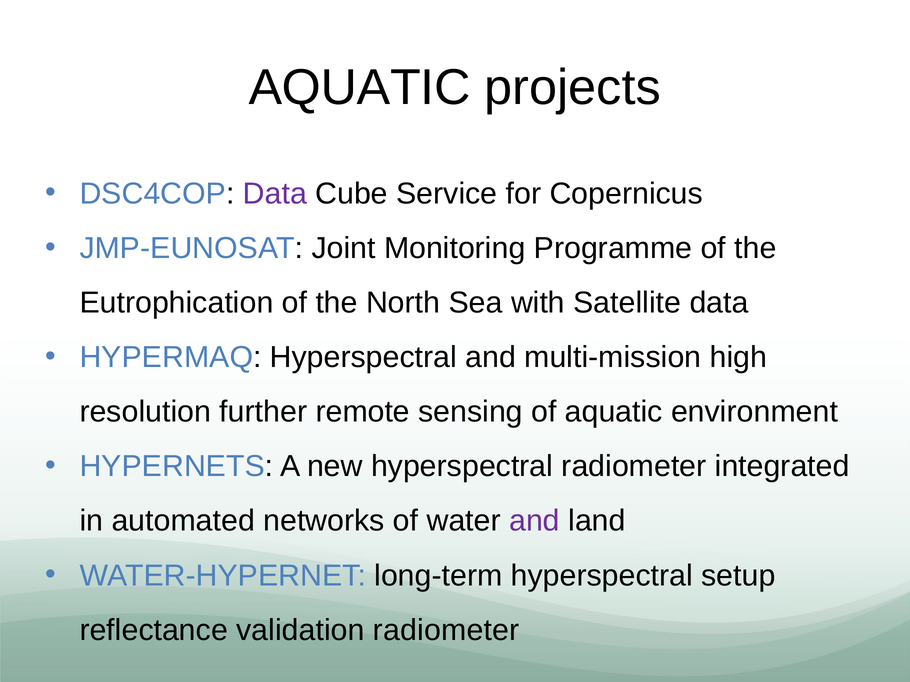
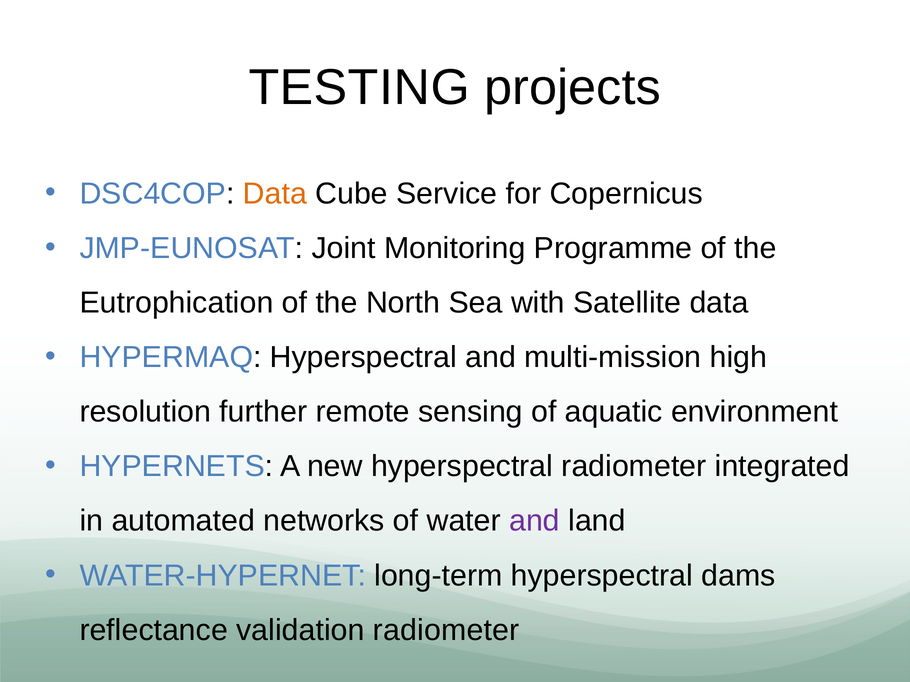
AQUATIC: AQUATIC -> TESTING (359, 88)
Data colour: purple -> orange (275, 194)
setup: setup -> dams (738, 576)
